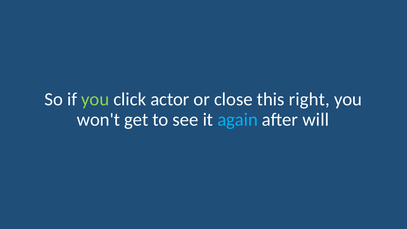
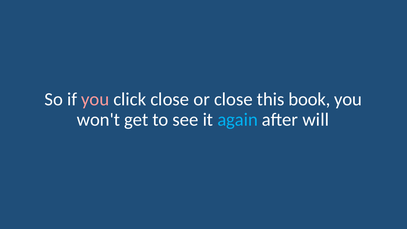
you colour: light green -> pink (95, 99)
click actor: actor -> close (170, 99)
right: right -> book (309, 99)
